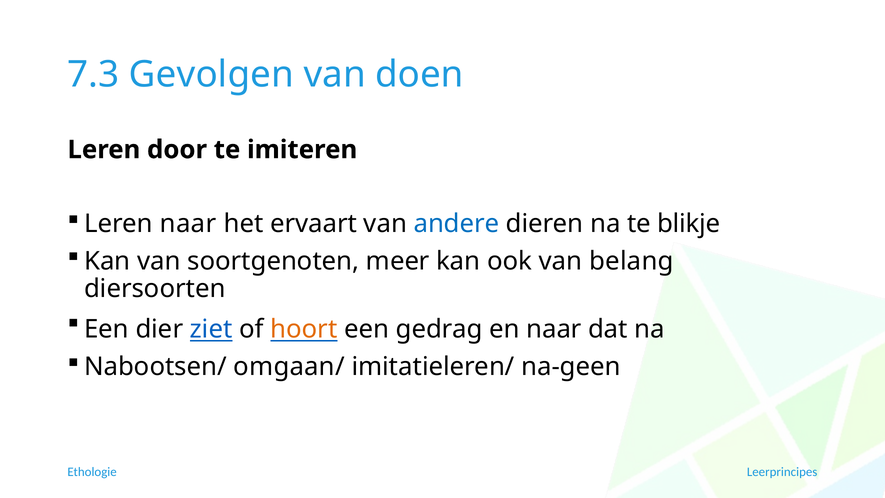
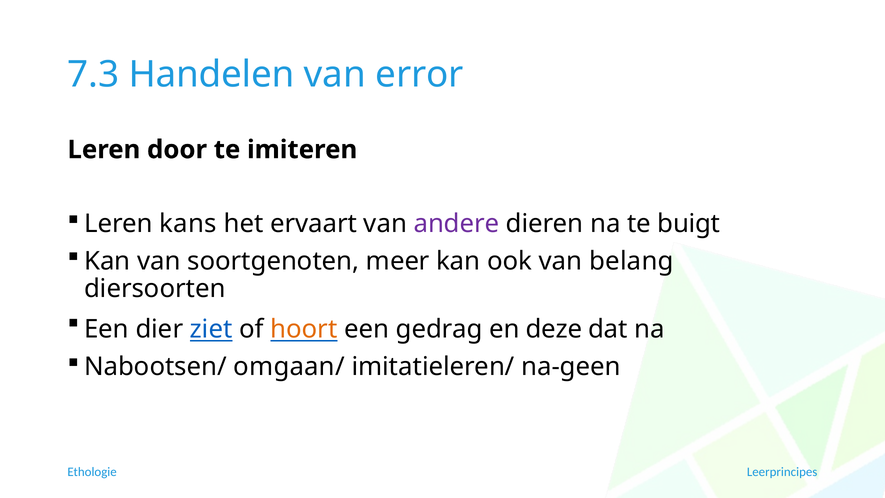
Gevolgen: Gevolgen -> Handelen (212, 74)
doen: doen -> error (420, 74)
Leren naar: naar -> kans (188, 224)
andere colour: blue -> purple (456, 224)
blikje: blikje -> buigt (689, 224)
en naar: naar -> deze (554, 329)
